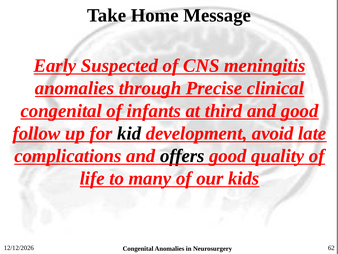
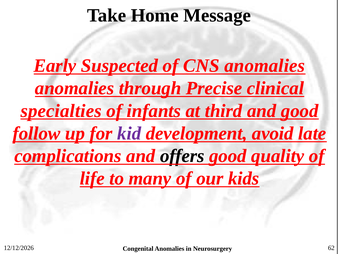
CNS meningitis: meningitis -> anomalies (265, 66)
congenital: congenital -> specialties (61, 111)
kid colour: black -> purple (129, 133)
